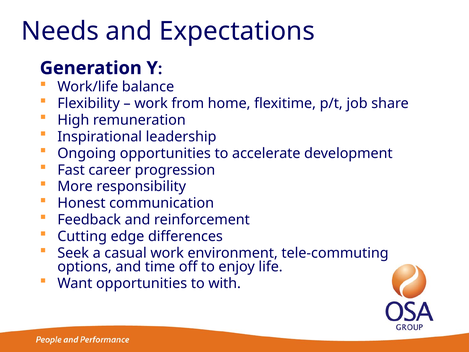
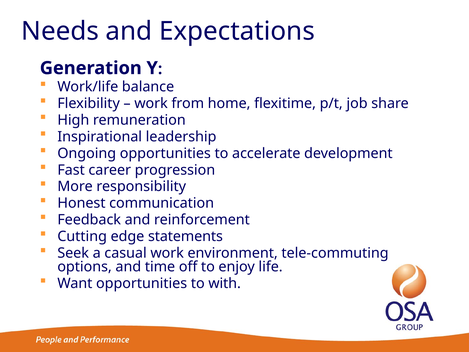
differences: differences -> statements (185, 236)
